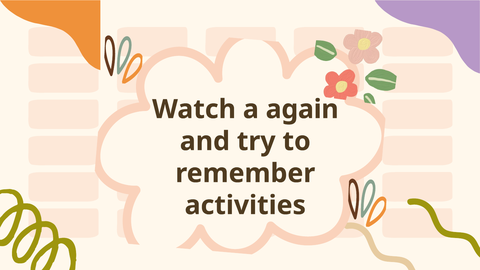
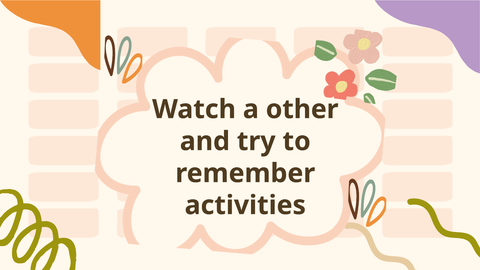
again: again -> other (302, 109)
